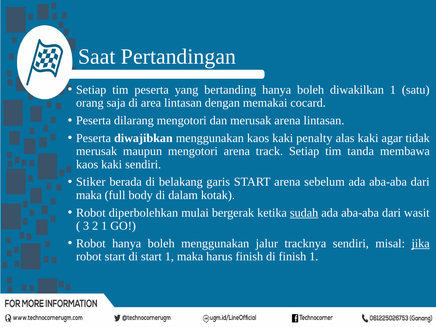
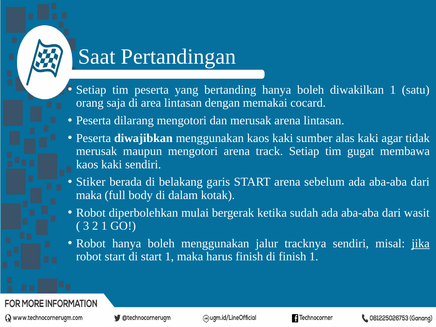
penalty: penalty -> sumber (314, 138)
tanda: tanda -> gugat (361, 151)
sudah underline: present -> none (304, 213)
